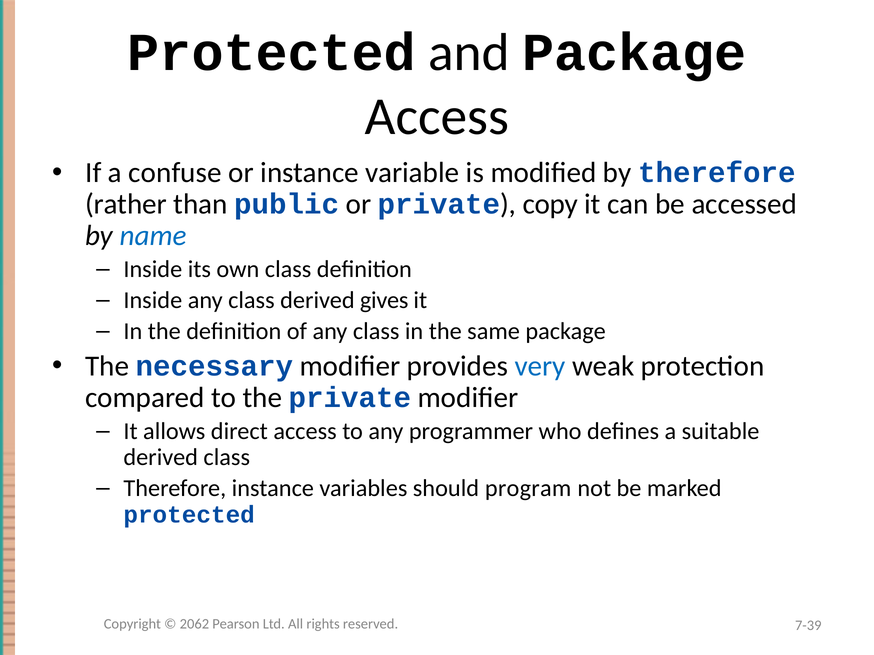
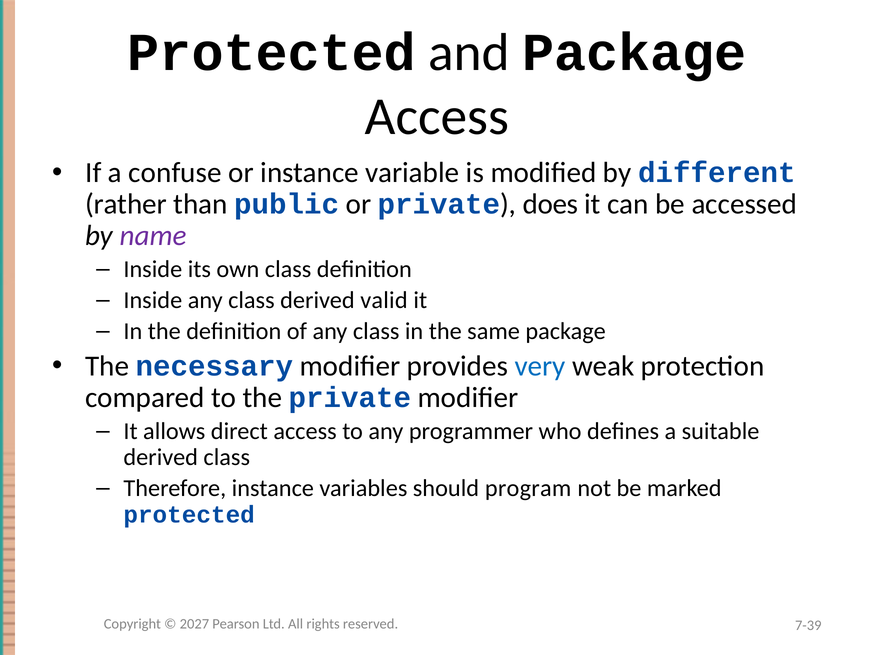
by therefore: therefore -> different (717, 173)
copy: copy -> does (550, 204)
name colour: blue -> purple (153, 236)
gives: gives -> valid (384, 301)
2062: 2062 -> 2027 (194, 624)
